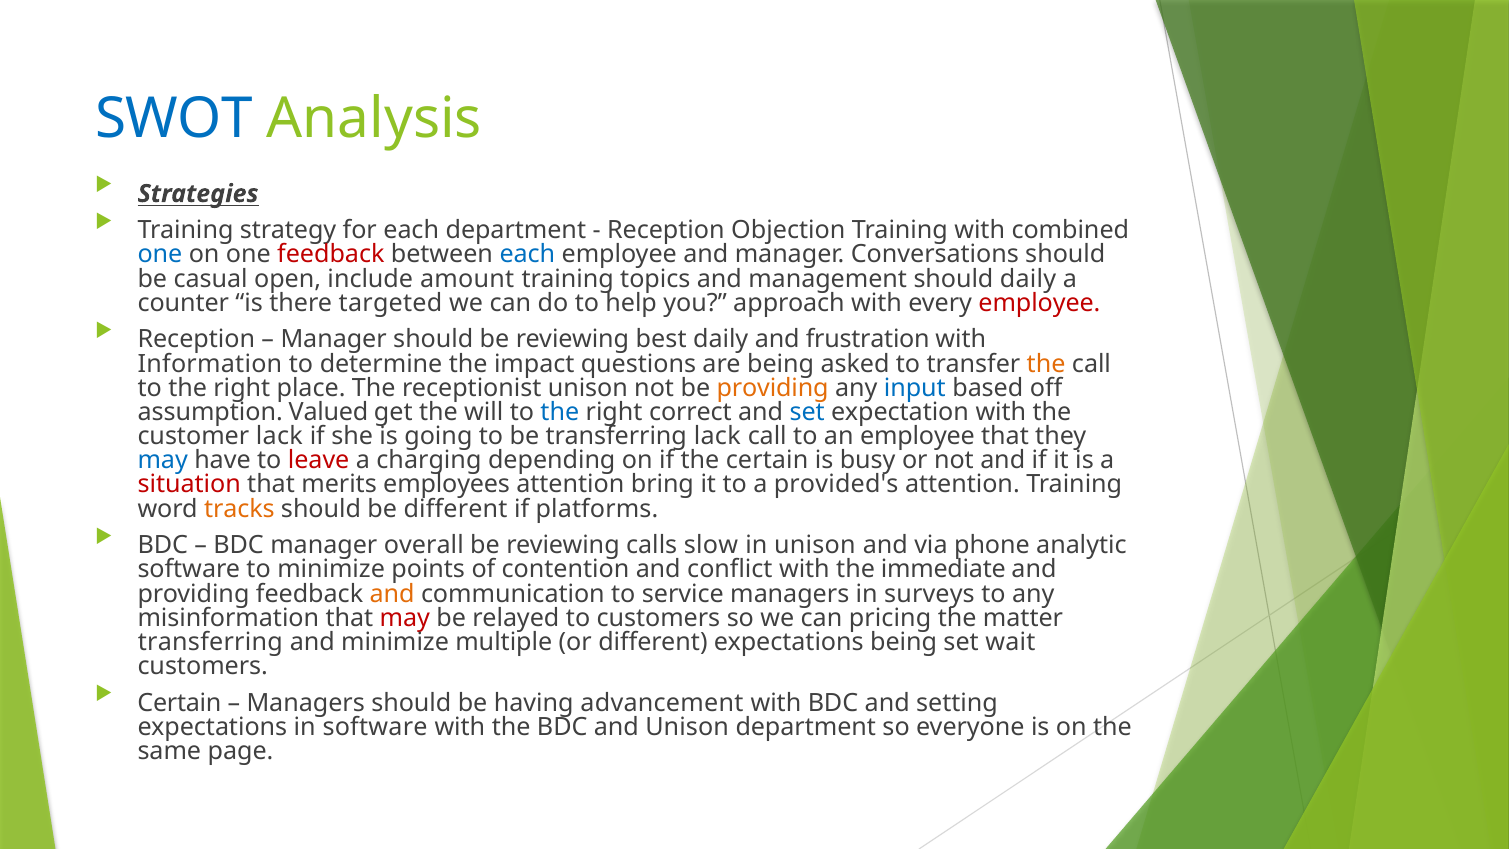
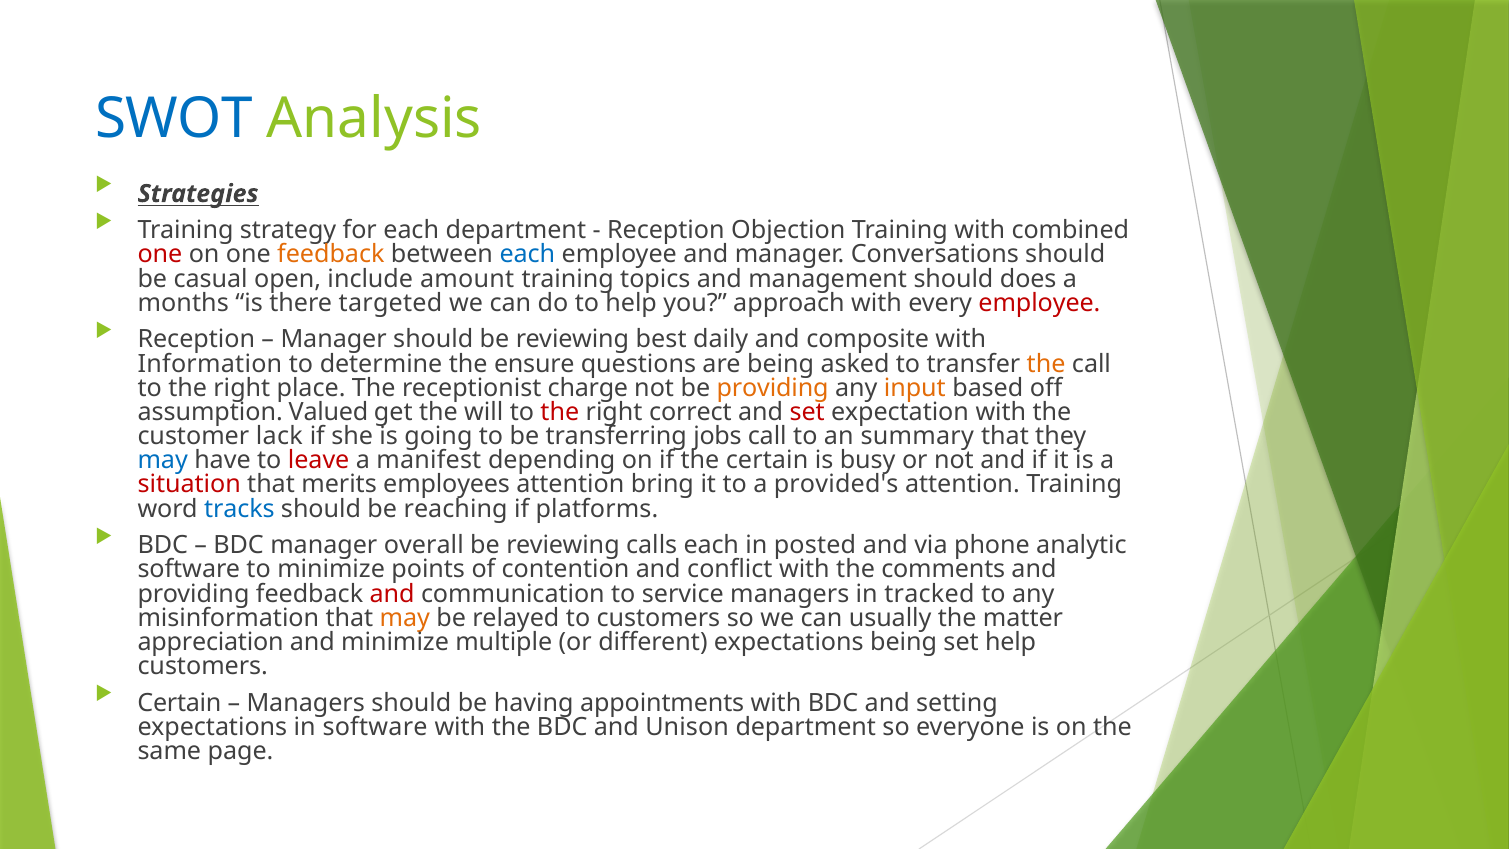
one colour: blue -> red (160, 255)
feedback colour: red -> orange (331, 255)
should daily: daily -> does (1028, 279)
counter: counter -> months (183, 303)
frustration: frustration -> composite (868, 340)
impact: impact -> ensure (534, 364)
receptionist unison: unison -> charge (588, 388)
input colour: blue -> orange (915, 388)
the colour: blue -> red (560, 412)
set colour: blue -> red (807, 412)
transferring lack: lack -> jobs (718, 436)
an employee: employee -> summary (917, 436)
charging: charging -> manifest (429, 460)
tracks colour: orange -> blue (239, 509)
be different: different -> reaching (456, 509)
calls slow: slow -> each (711, 545)
in unison: unison -> posted (815, 545)
immediate: immediate -> comments (943, 570)
and colour: orange -> red (392, 594)
surveys: surveys -> tracked (929, 594)
may colour: red -> orange (405, 618)
pricing: pricing -> usually (890, 618)
transferring: transferring -> appreciation (211, 642)
set wait: wait -> help (1011, 642)
advancement: advancement -> appointments (662, 703)
